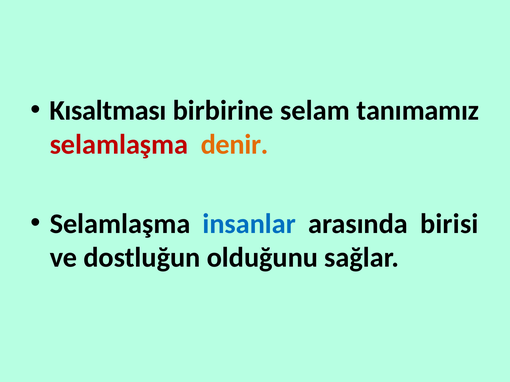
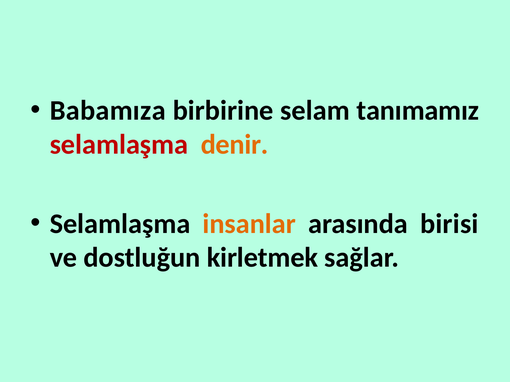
Kısaltması: Kısaltması -> Babamıza (108, 111)
insanlar colour: blue -> orange (249, 224)
olduğunu: olduğunu -> kirletmek (262, 258)
